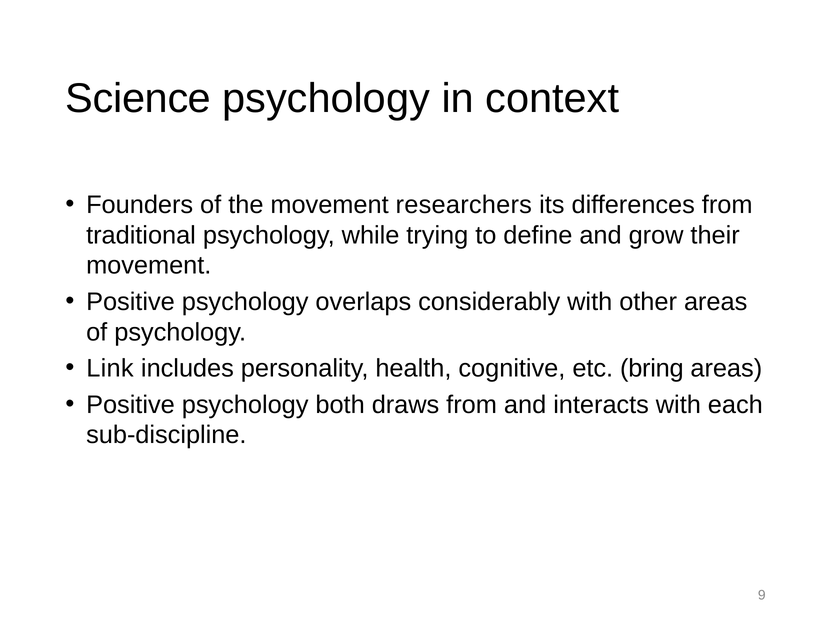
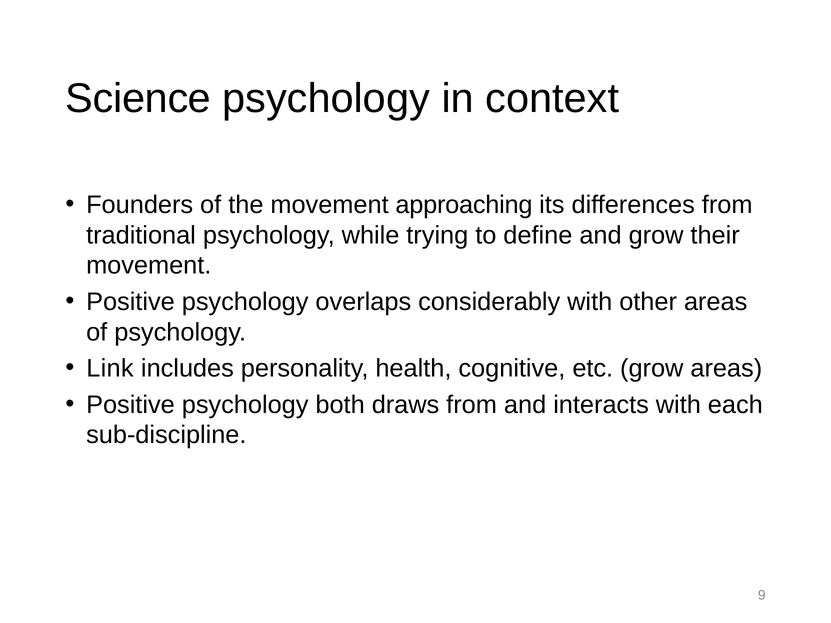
researchers: researchers -> approaching (464, 205)
etc bring: bring -> grow (652, 369)
